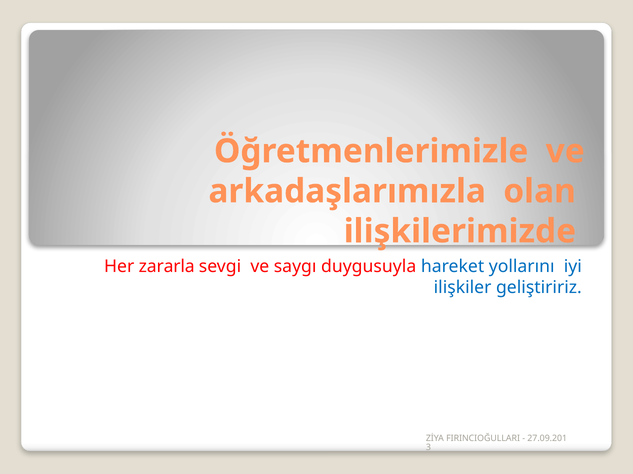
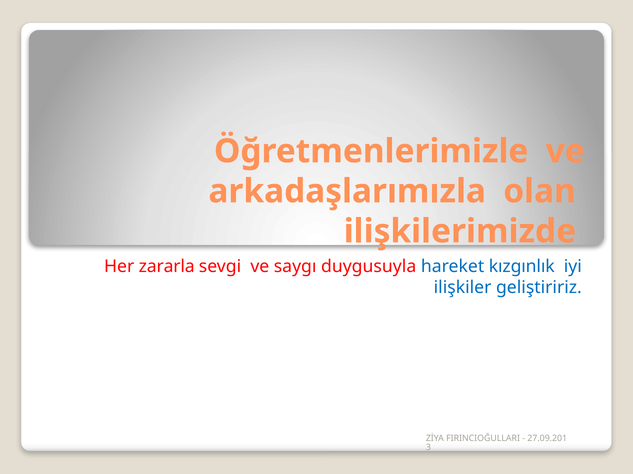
yollarını: yollarını -> kızgınlık (522, 267)
